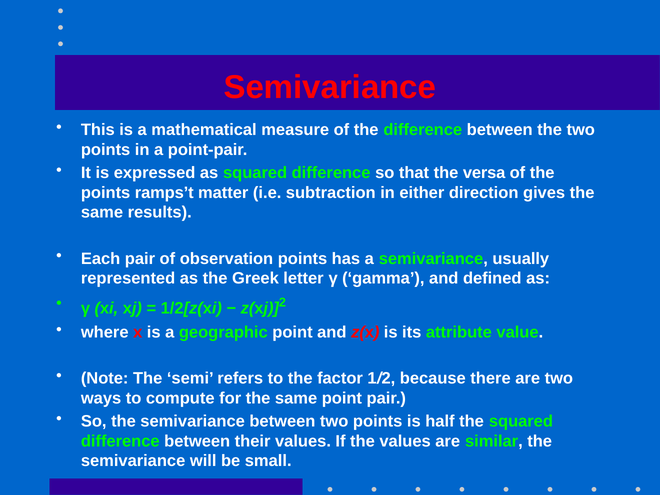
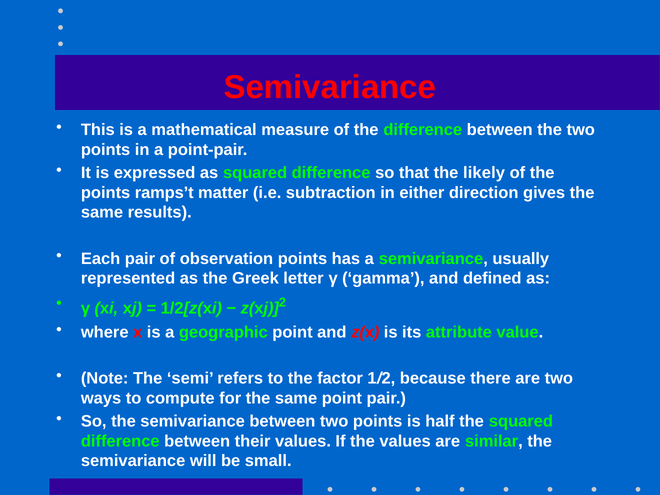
versa: versa -> likely (484, 173)
